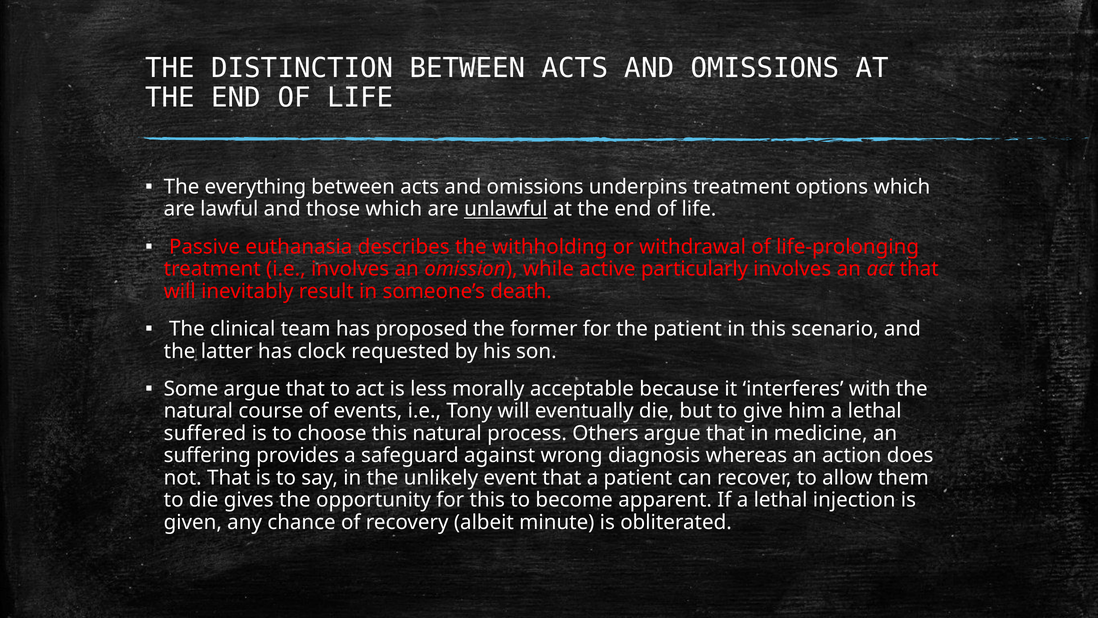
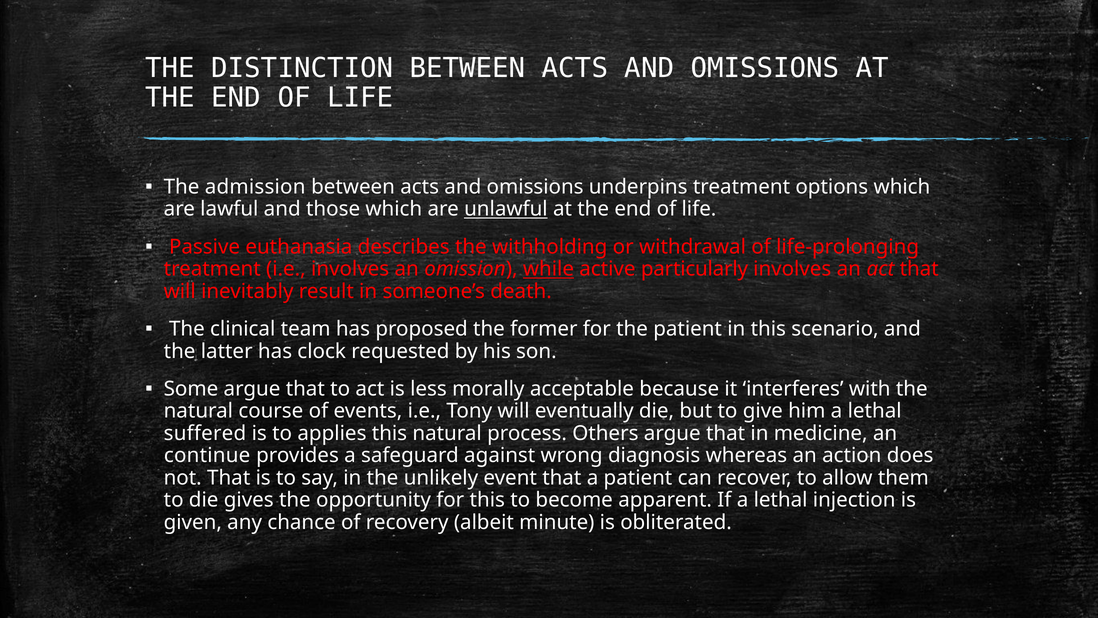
everything: everything -> admission (255, 187)
while underline: none -> present (548, 269)
choose: choose -> applies (332, 433)
suffering: suffering -> continue (207, 455)
